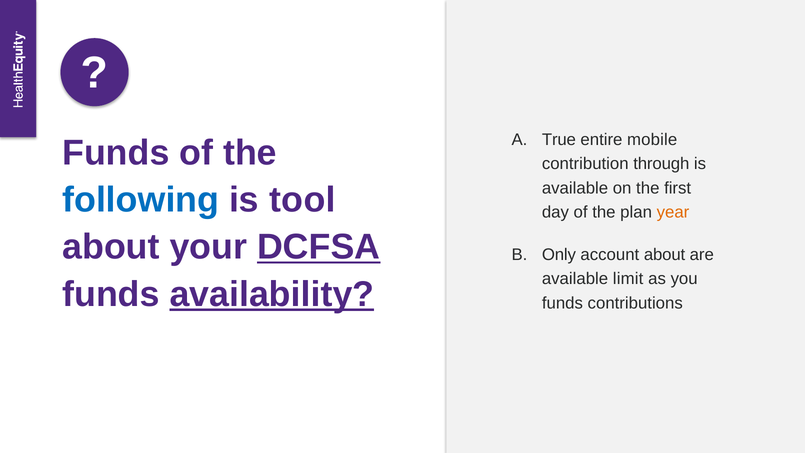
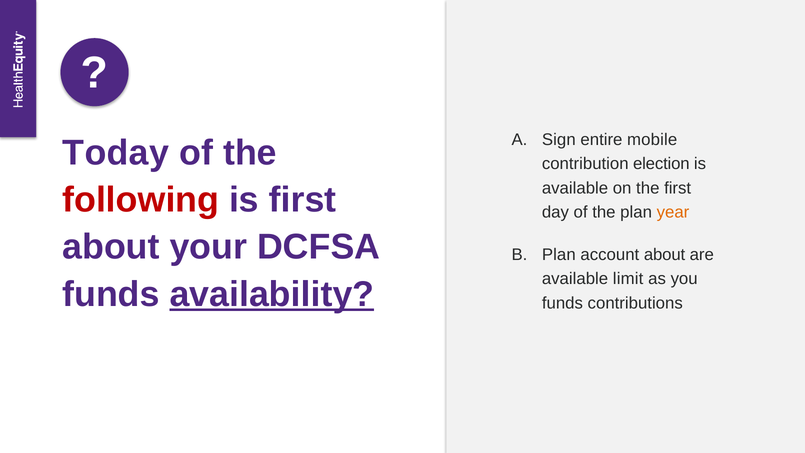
True: True -> Sign (559, 140)
Funds: Funds -> Today (116, 153)
through: through -> election (661, 164)
following colour: blue -> red (141, 200)
is tool: tool -> first (303, 200)
DCFSA underline: present -> none (319, 247)
Only: Only -> Plan (559, 255)
